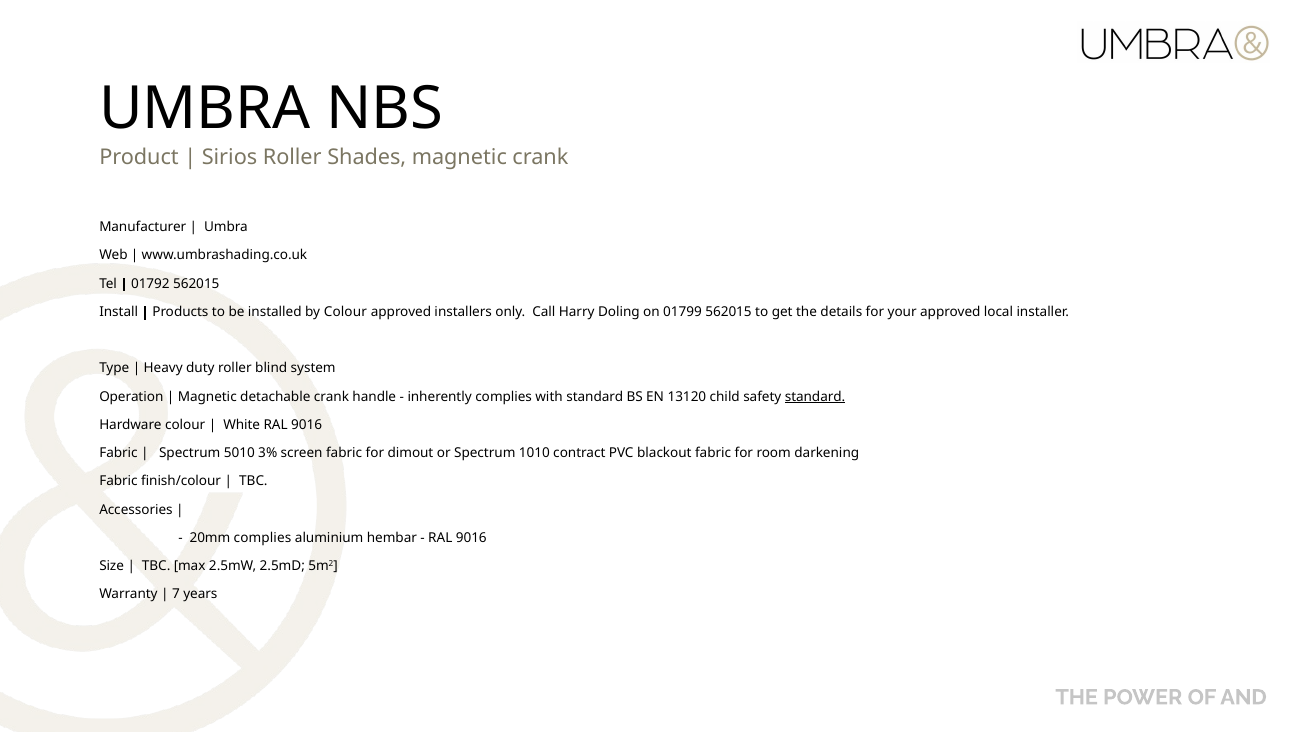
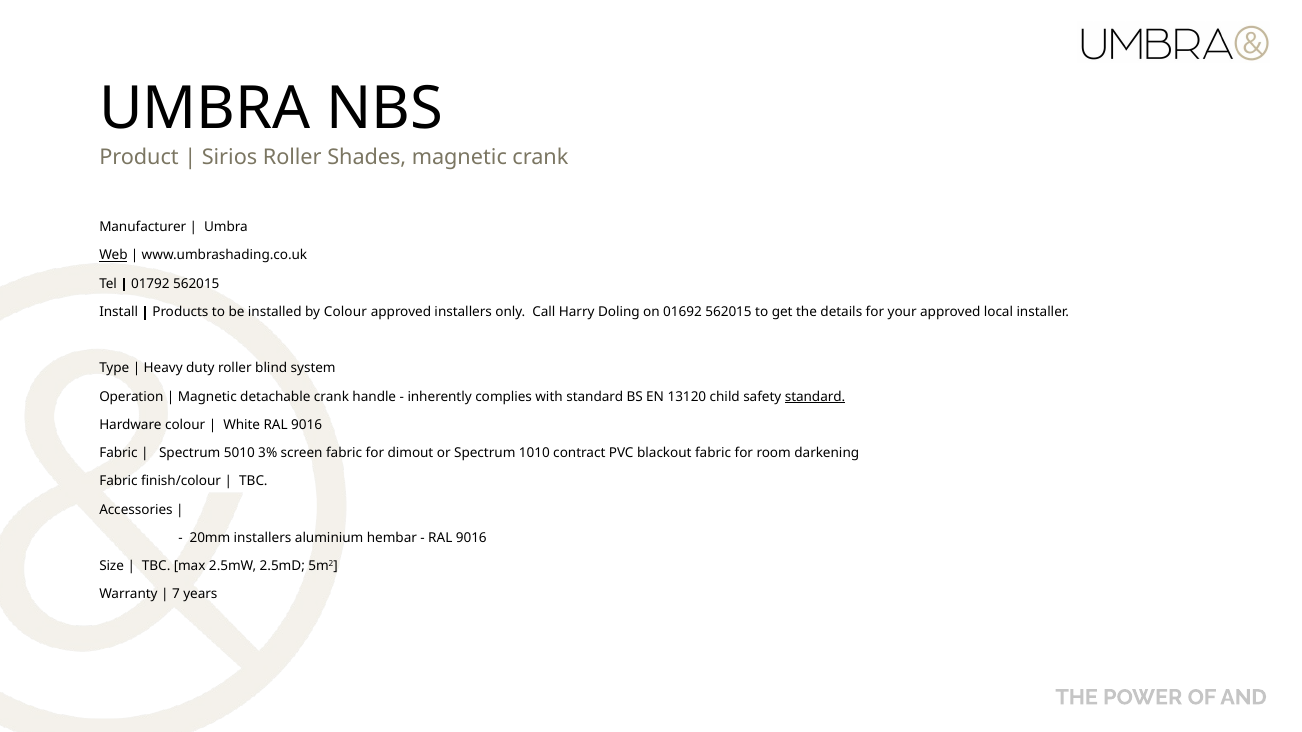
Web underline: none -> present (113, 256)
01799: 01799 -> 01692 (683, 312)
20mm complies: complies -> installers (263, 538)
